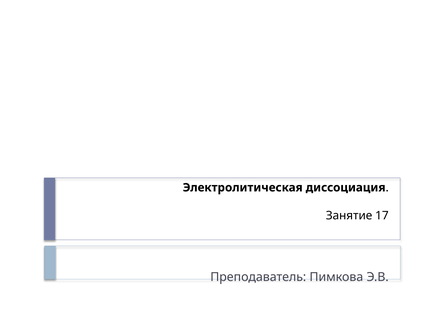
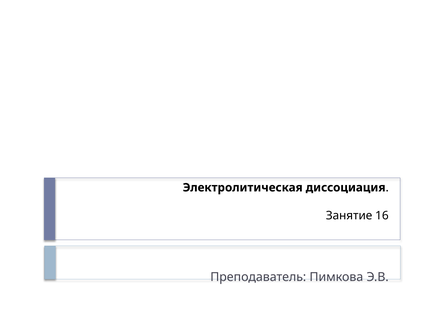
17: 17 -> 16 (382, 216)
